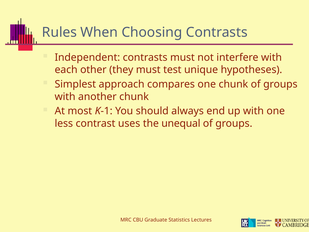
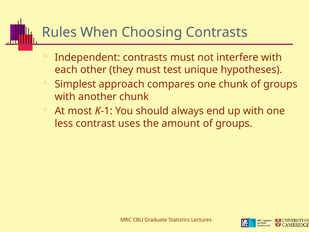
unequal: unequal -> amount (181, 123)
